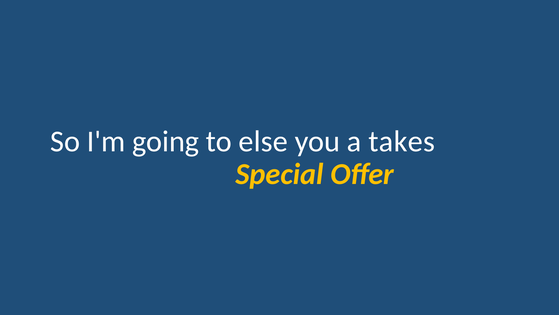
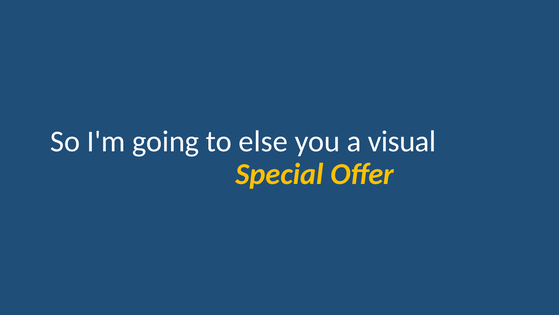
takes: takes -> visual (402, 141)
